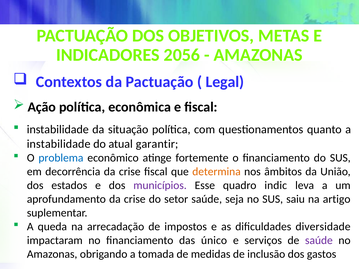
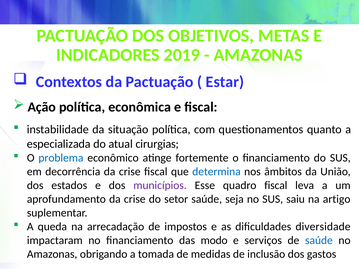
2056: 2056 -> 2019 (182, 55)
Legal: Legal -> Estar (225, 82)
instabilidade: instabilidade -> especializada (59, 144)
garantir: garantir -> cirurgias (157, 144)
determina colour: orange -> blue (216, 172)
quadro indic: indic -> fiscal (276, 186)
único: único -> modo (214, 241)
saúde colour: purple -> blue (319, 241)
